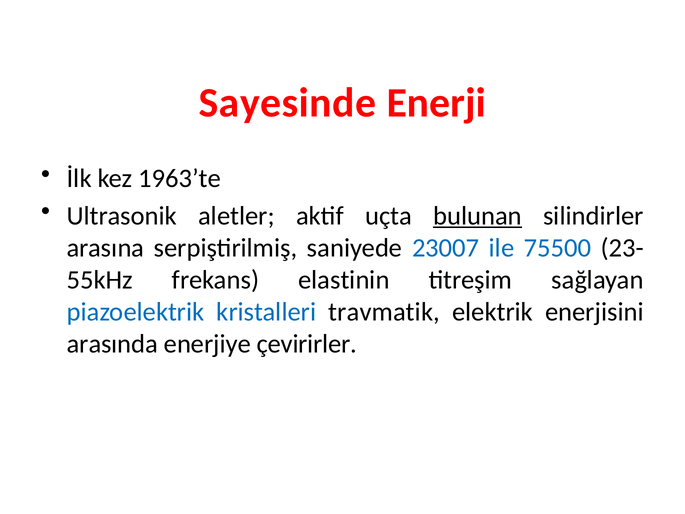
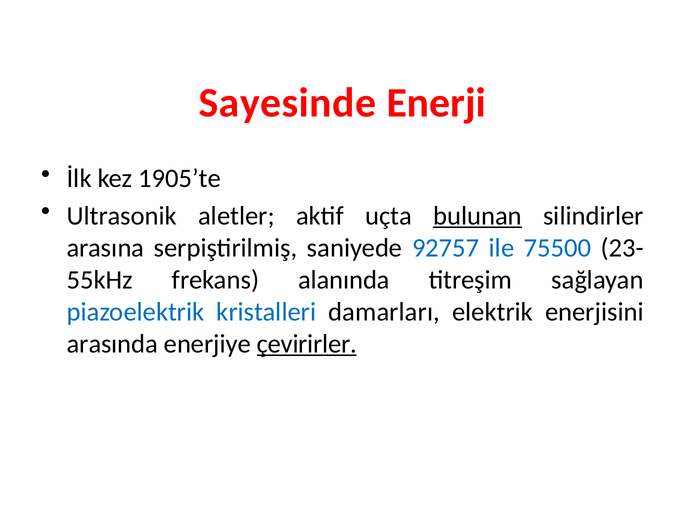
1963’te: 1963’te -> 1905’te (180, 178)
23007: 23007 -> 92757 (446, 248)
elastinin: elastinin -> alanında (344, 280)
travmatik: travmatik -> damarları (384, 312)
çevirirler underline: none -> present (307, 344)
